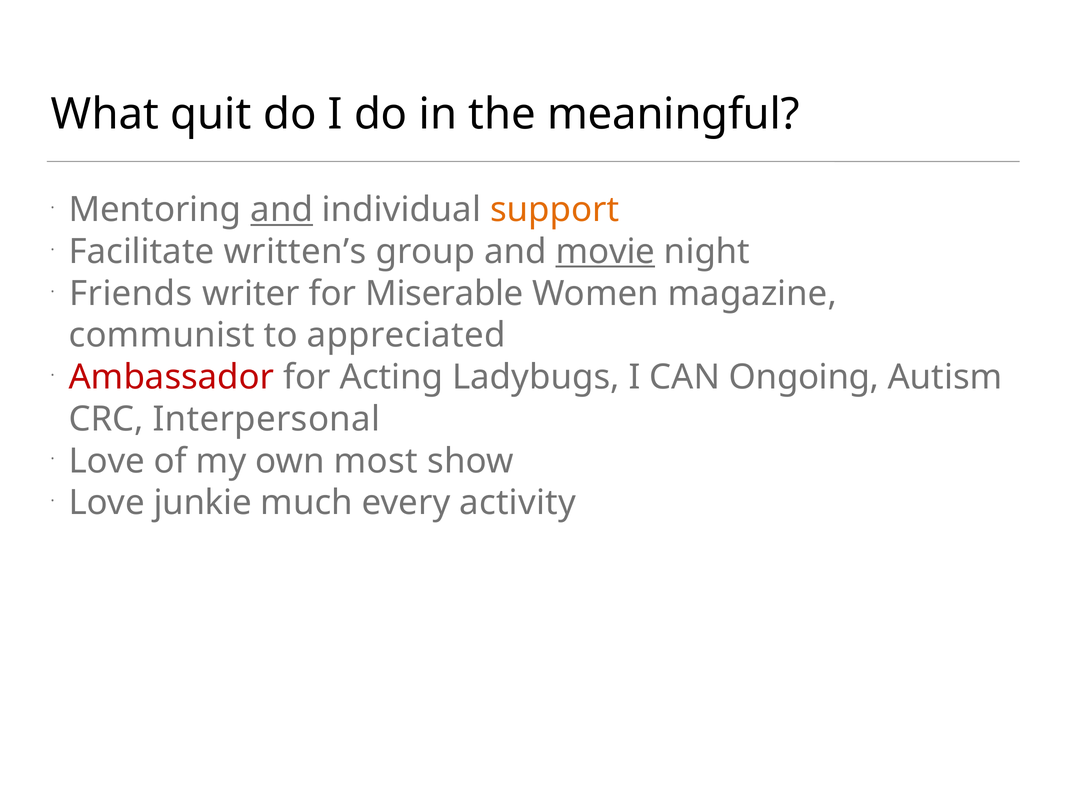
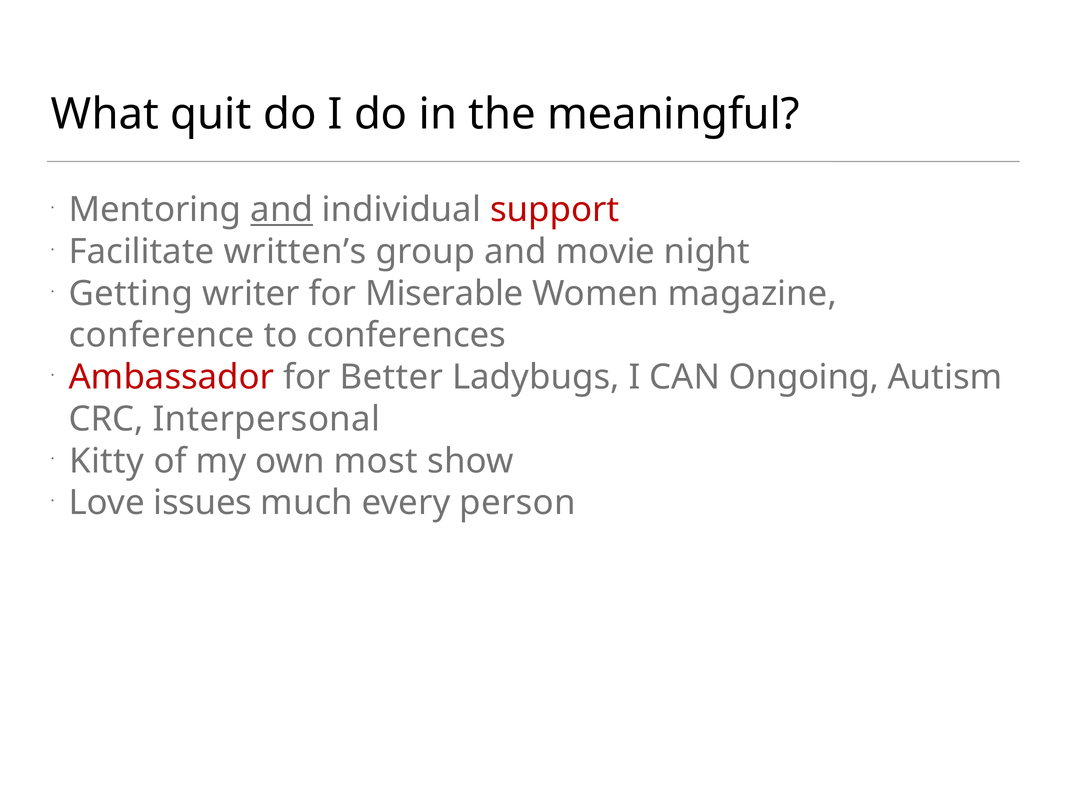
support colour: orange -> red (555, 210)
movie underline: present -> none (605, 252)
Friends: Friends -> Getting (131, 293)
communist: communist -> conference (162, 335)
appreciated: appreciated -> conferences (406, 335)
Acting: Acting -> Better (391, 377)
Love: Love -> Kitty (107, 461)
junkie: junkie -> issues (203, 503)
activity: activity -> person (518, 503)
